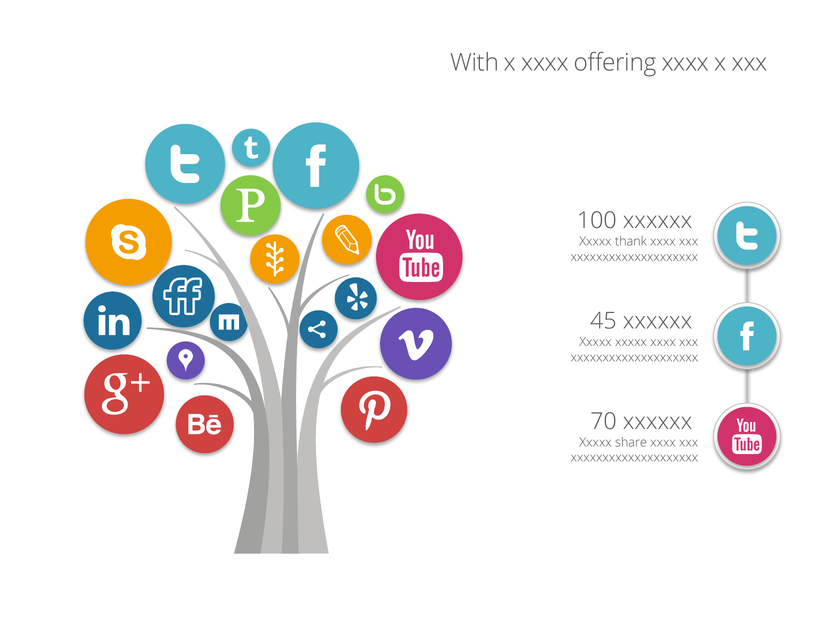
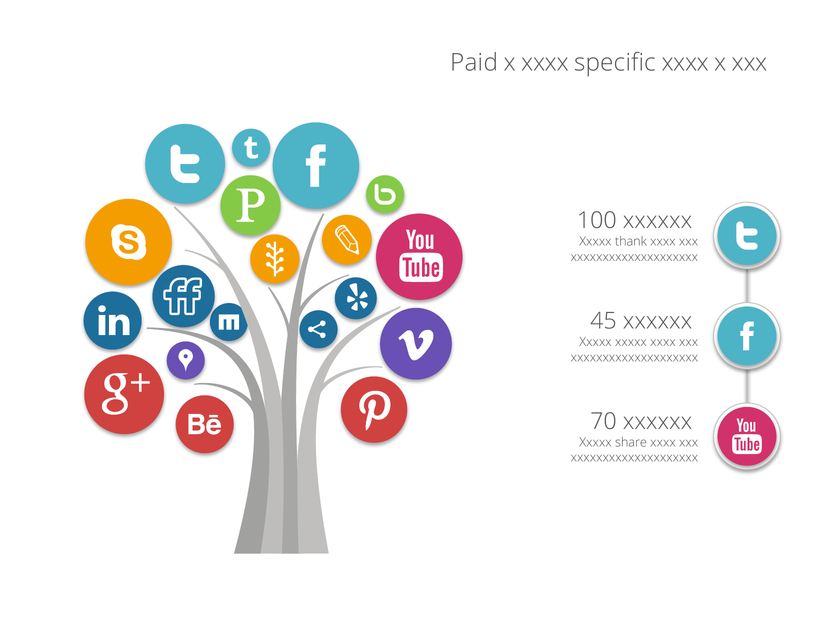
With: With -> Paid (474, 62)
offering: offering -> specific (615, 62)
